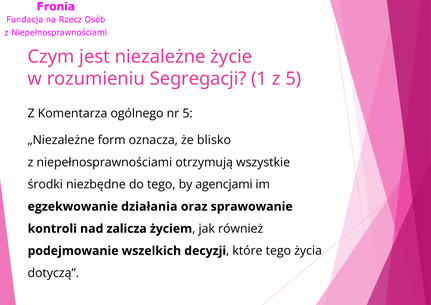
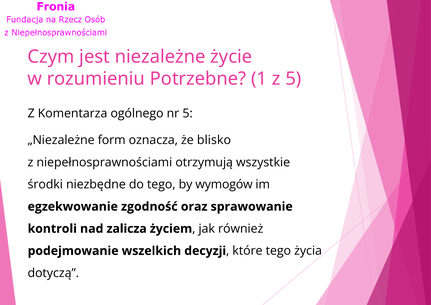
Segregacji: Segregacji -> Potrzebne (198, 79)
agencjami: agencjami -> wymogów (224, 184)
działania: działania -> zgodność (149, 206)
